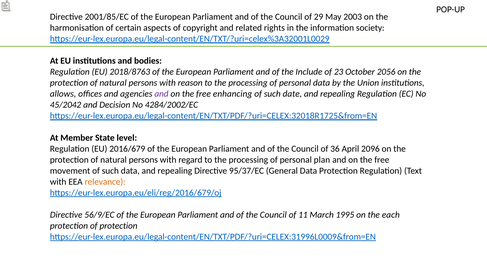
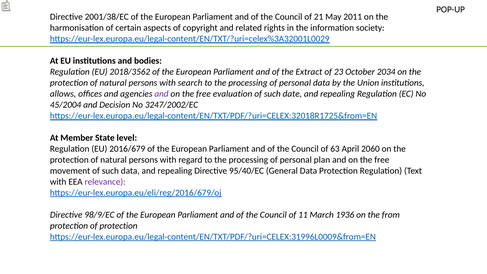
2001/85/EC: 2001/85/EC -> 2001/38/EC (107, 17)
29: 29 -> 21 (319, 17)
2003: 2003 -> 2011 (353, 17)
2018/8763: 2018/8763 -> 2018/3562 (130, 72)
Include: Include -> Extract (309, 72)
2056: 2056 -> 2034 (386, 72)
reason: reason -> search (190, 83)
enhancing: enhancing -> evaluation (233, 94)
45/2042: 45/2042 -> 45/2004 (66, 105)
4284/2002/EC: 4284/2002/EC -> 3247/2002/EC (172, 105)
36: 36 -> 63 (335, 149)
2096: 2096 -> 2060 (370, 149)
95/37/EC: 95/37/EC -> 95/40/EC (247, 171)
relevance colour: orange -> purple (105, 182)
56/9/EC: 56/9/EC -> 98/9/EC (99, 215)
1995: 1995 -> 1936 (345, 215)
each: each -> from (391, 215)
